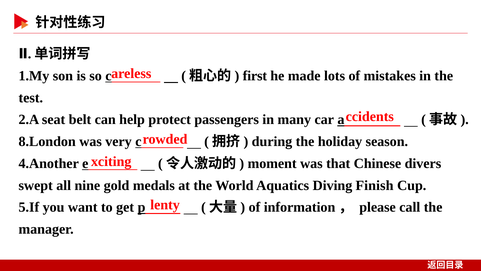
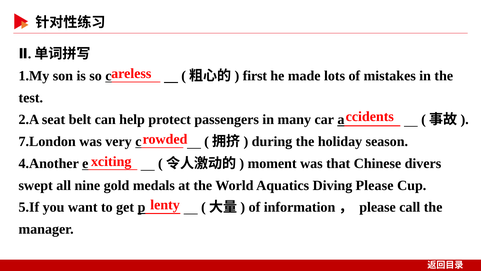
8.London: 8.London -> 7.London (47, 141)
Diving Finish: Finish -> Please (375, 185)
